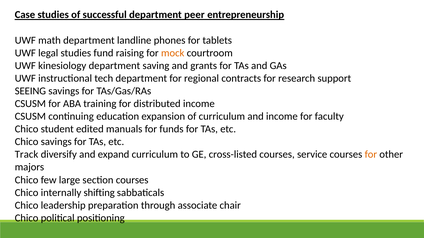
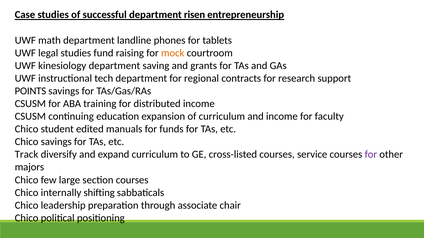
peer: peer -> risen (195, 15)
SEEING: SEEING -> POINTS (30, 91)
for colour: orange -> purple (371, 155)
